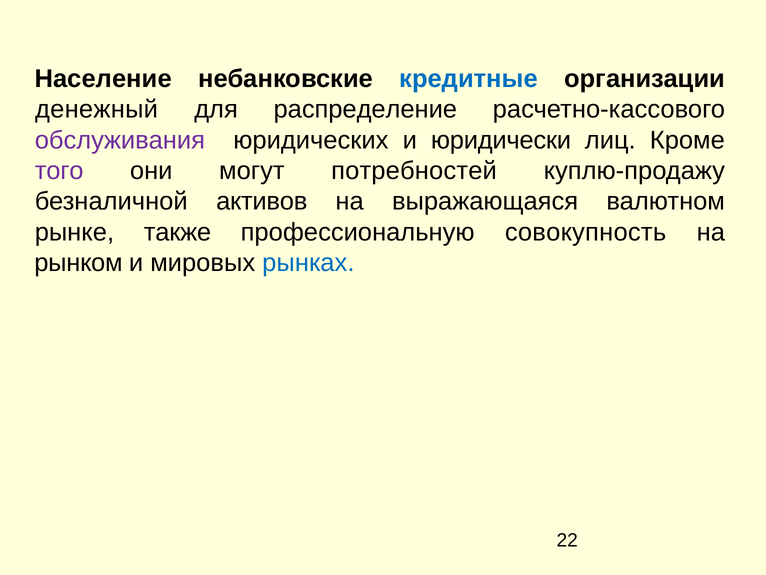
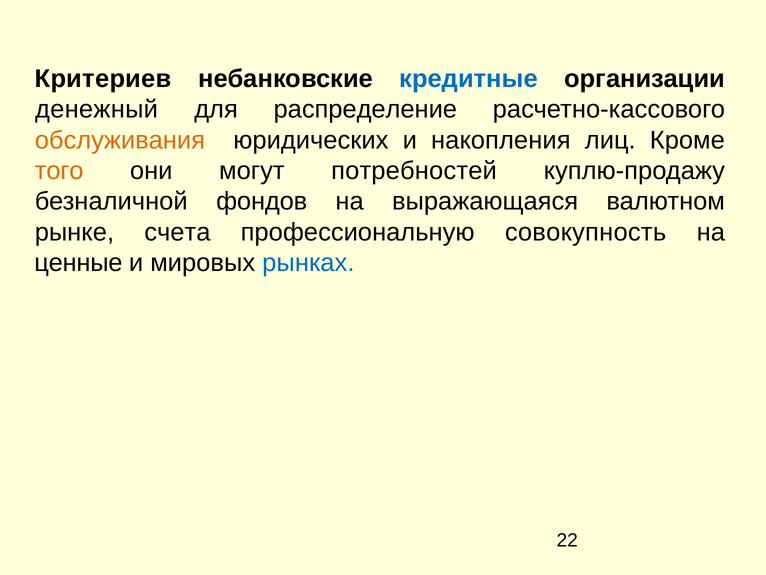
Население: Население -> Критериев (103, 79)
обслуживания colour: purple -> orange (120, 140)
юридически: юридически -> накопления (501, 140)
того colour: purple -> orange (59, 171)
активов: активов -> фондов (262, 201)
также: также -> счета (177, 232)
рынком: рынком -> ценные (78, 263)
